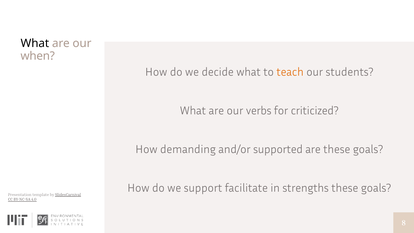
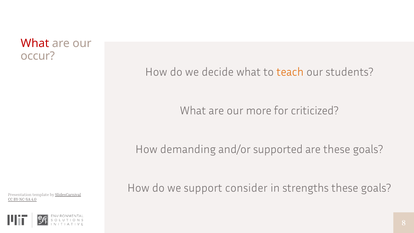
What colour: black -> red (35, 43)
when: when -> occur (38, 56)
verbs: verbs -> more (259, 111)
facilitate: facilitate -> consider (246, 188)
